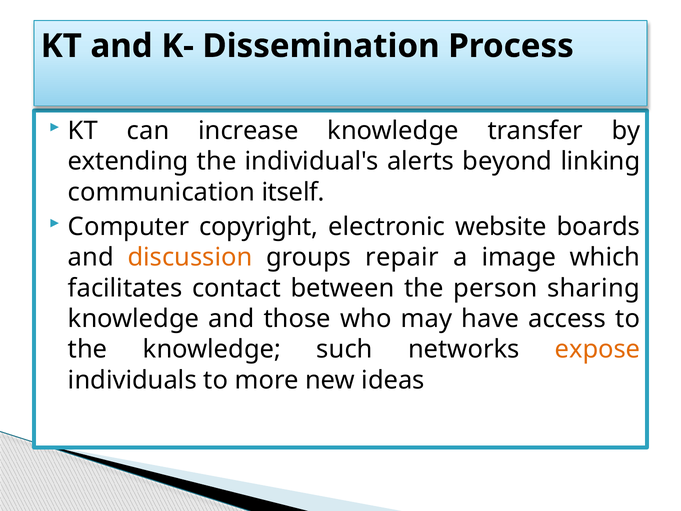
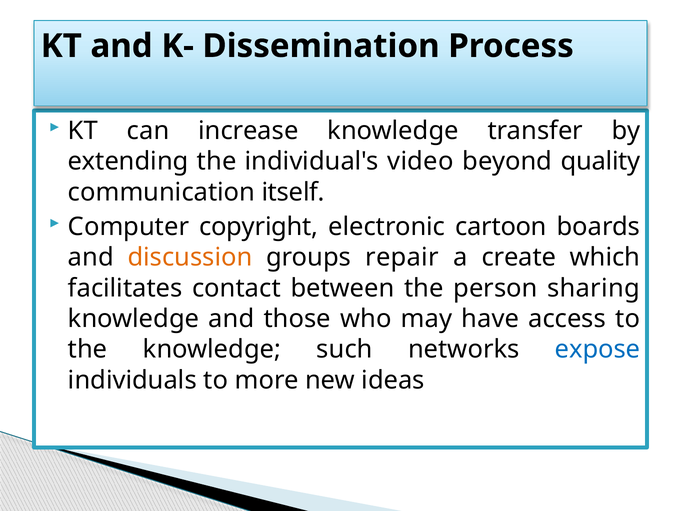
alerts: alerts -> video (420, 161)
linking: linking -> quality (600, 161)
website: website -> cartoon (501, 227)
image: image -> create (519, 257)
expose colour: orange -> blue (598, 349)
